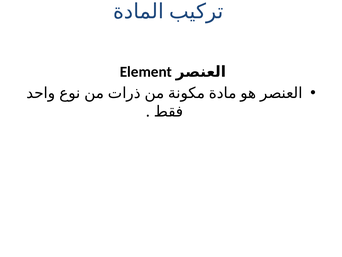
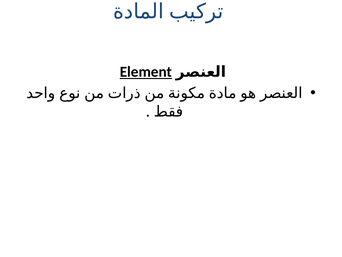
Element underline: none -> present (146, 72)
